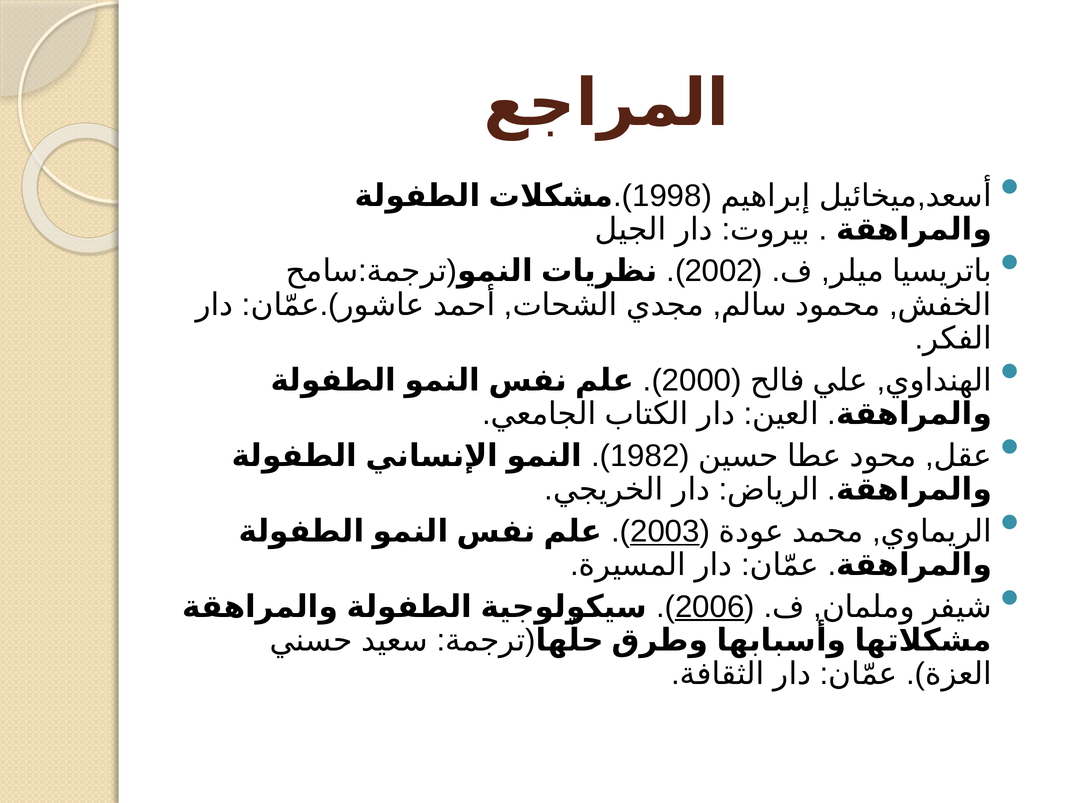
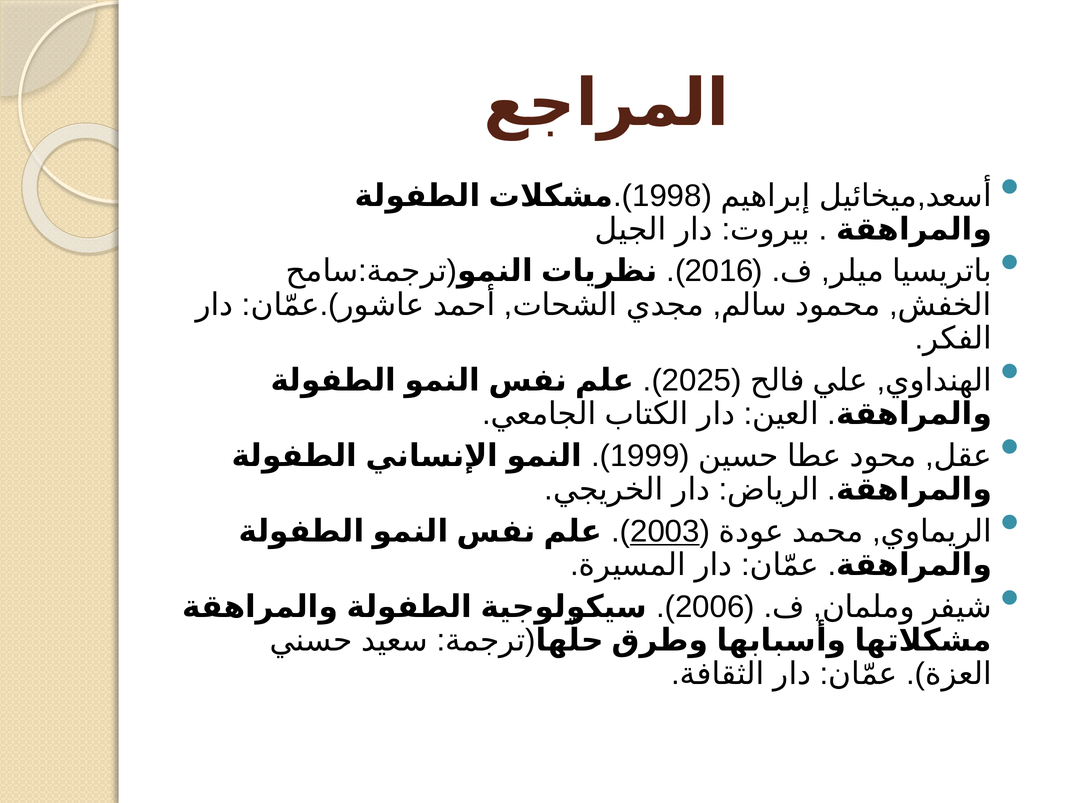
2002: 2002 -> 2016 (719, 271)
2000: 2000 -> 2025 (697, 380)
1982: 1982 -> 1999 (645, 456)
2006 underline: present -> none (710, 606)
